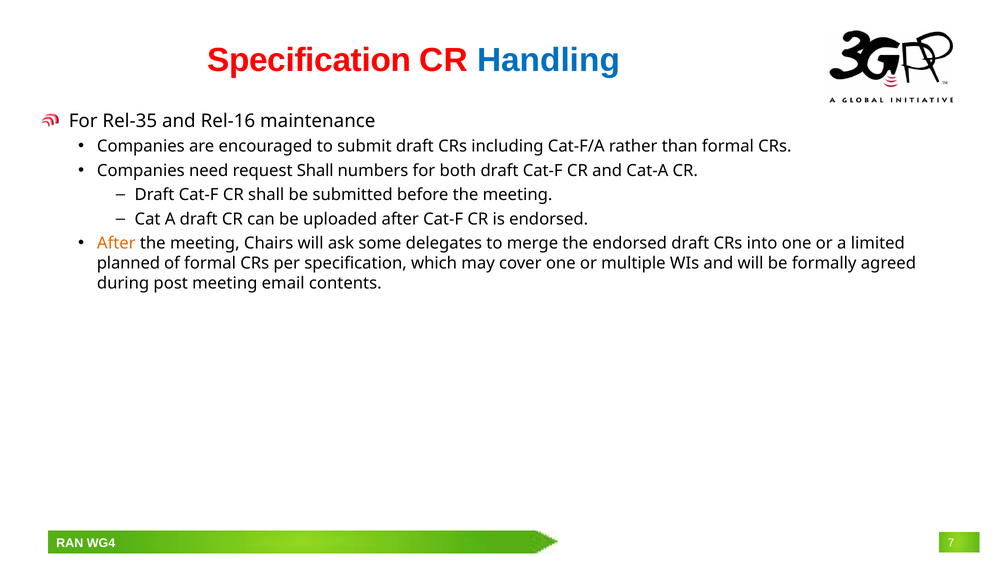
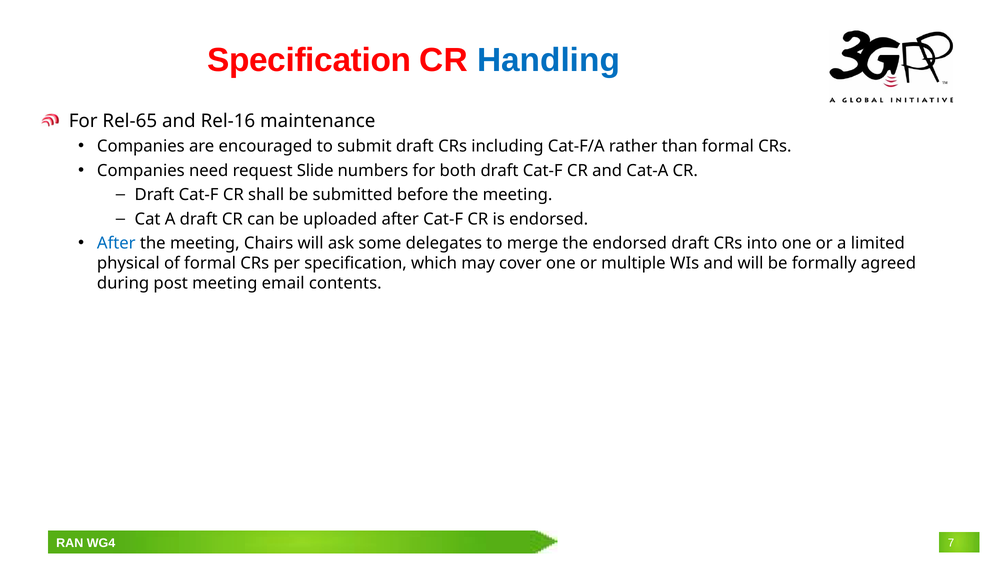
Rel-35: Rel-35 -> Rel-65 (130, 121)
request Shall: Shall -> Slide (315, 171)
After colour: orange -> blue (116, 243)
planned: planned -> physical (128, 263)
